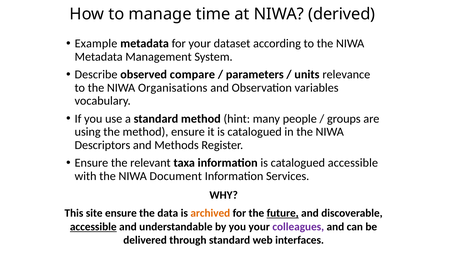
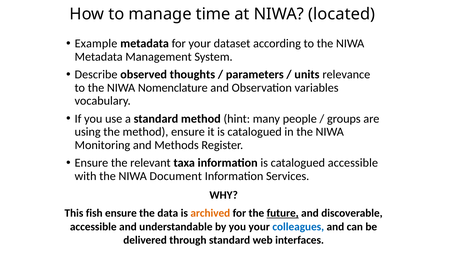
derived: derived -> located (342, 14)
compare: compare -> thoughts (192, 74)
Organisations: Organisations -> Nomenclature (173, 88)
Descriptors: Descriptors -> Monitoring (102, 145)
site: site -> fish (94, 213)
accessible underline: present -> none (93, 226)
colleagues colour: purple -> blue (298, 226)
